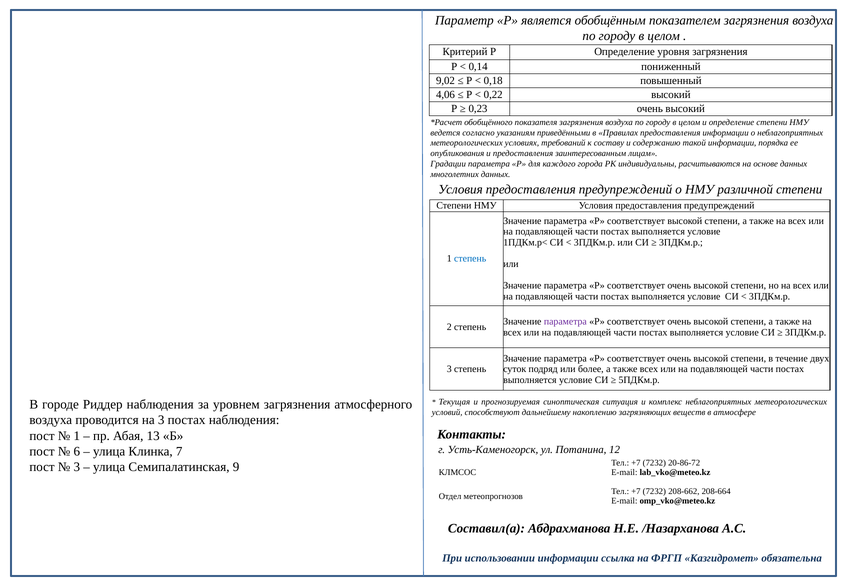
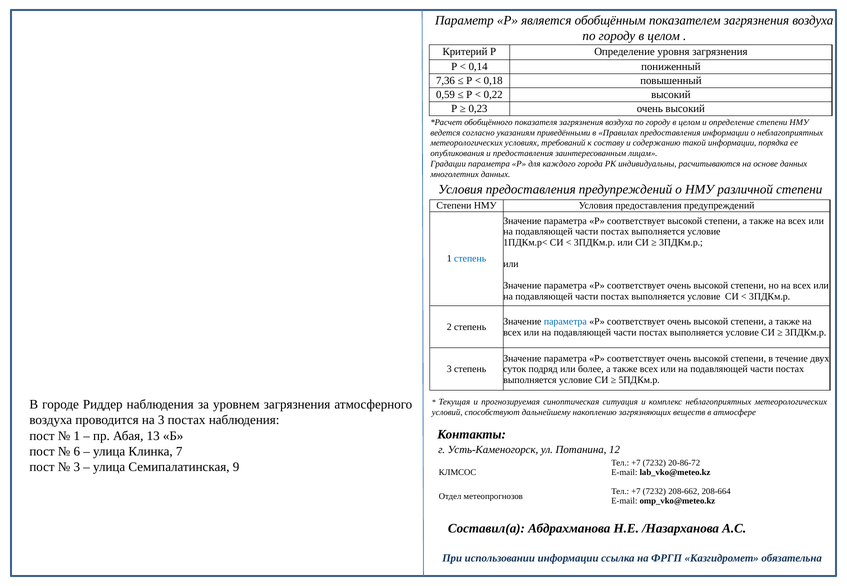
9,02: 9,02 -> 7,36 (445, 81)
4,06: 4,06 -> 0,59 (445, 95)
параметра colour: purple -> blue (565, 322)
